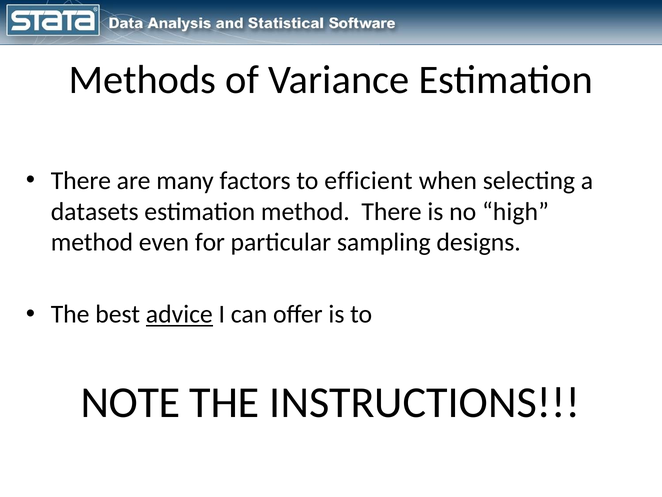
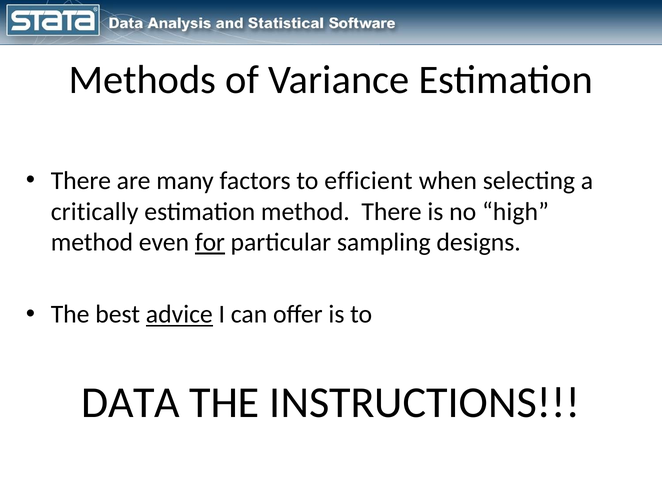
datasets: datasets -> critically (95, 211)
for underline: none -> present (210, 242)
NOTE: NOTE -> DATA (130, 402)
